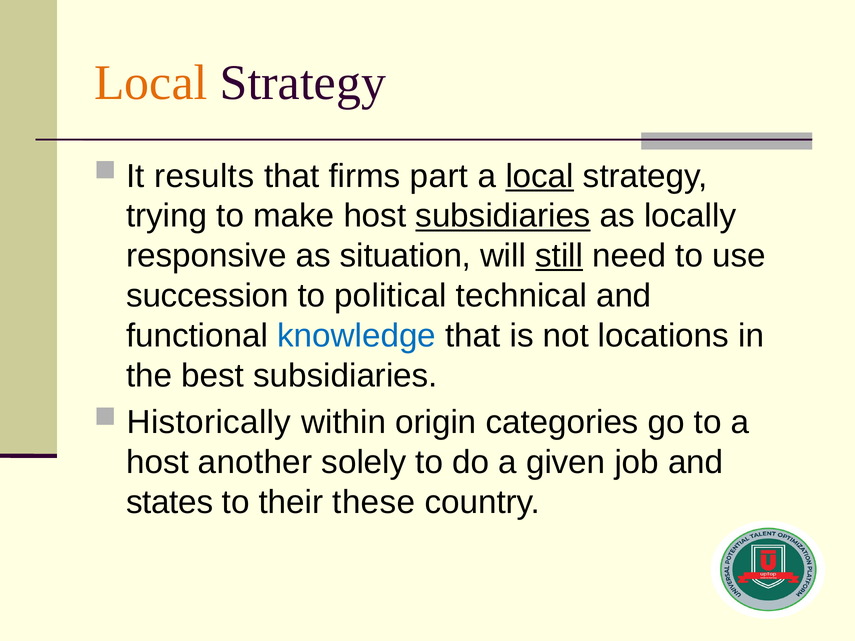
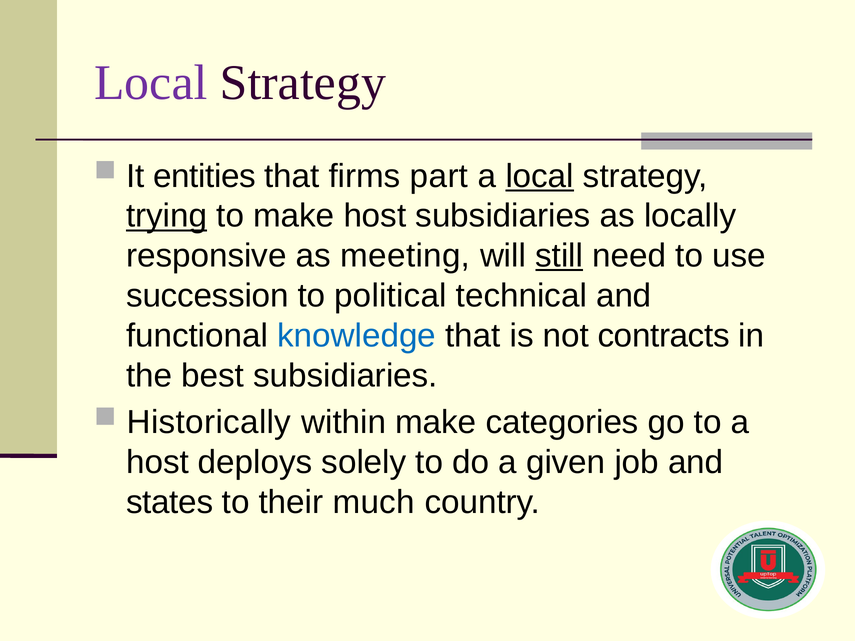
Local colour: orange -> purple (151, 83)
results: results -> entities (205, 176)
trying underline: none -> present (167, 216)
subsidiaries underline: present -> none (503, 216)
situation: situation -> meeting (405, 256)
locations: locations -> contracts (664, 336)
within origin: origin -> make (436, 422)
another: another -> deploys (255, 462)
these: these -> much (374, 502)
